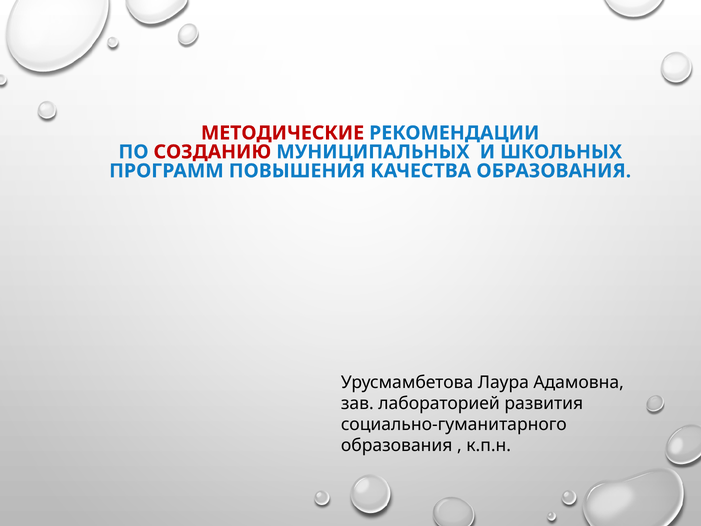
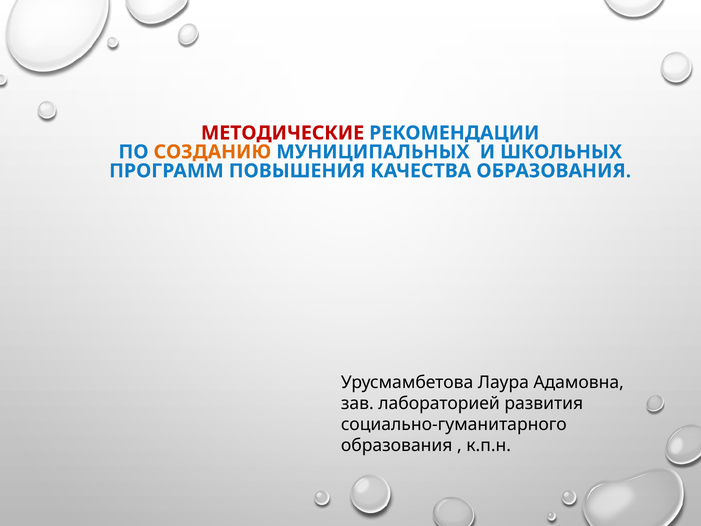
СОЗДАНИЮ colour: red -> orange (212, 152)
